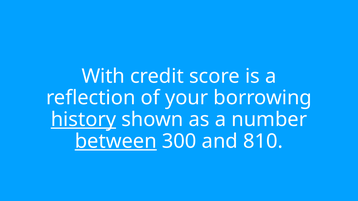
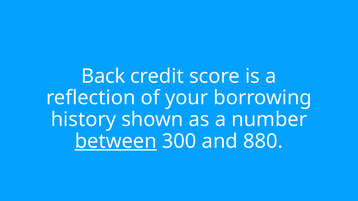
With: With -> Back (103, 76)
history underline: present -> none (83, 120)
810: 810 -> 880 (263, 142)
